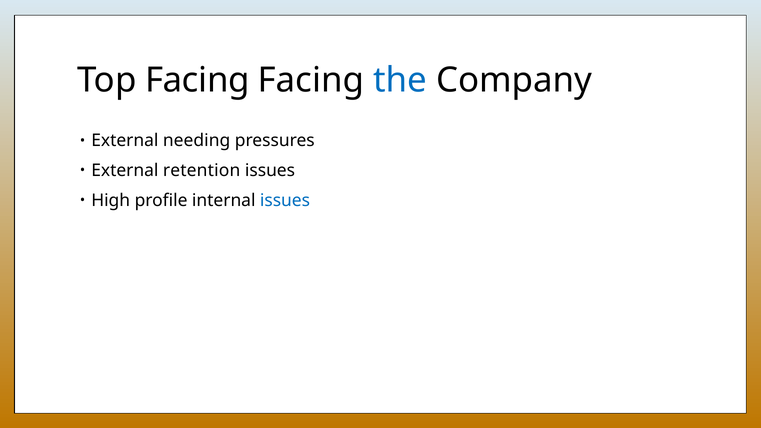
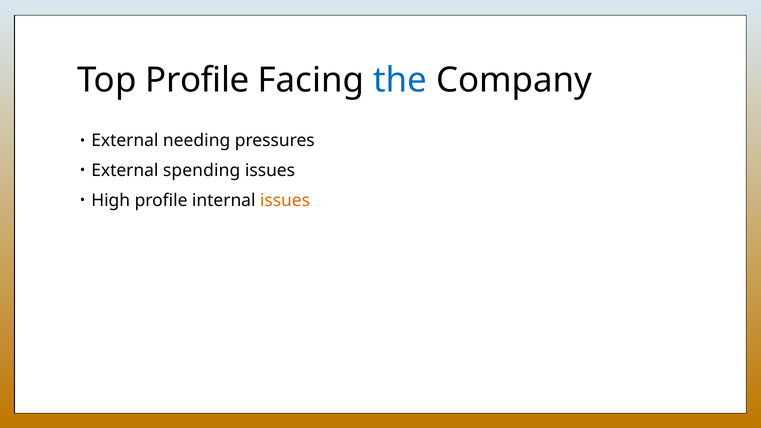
Top Facing: Facing -> Profile (197, 80)
retention: retention -> spending (202, 171)
issues colour: blue -> orange (285, 200)
